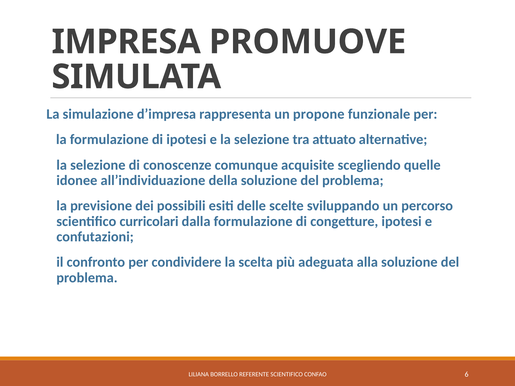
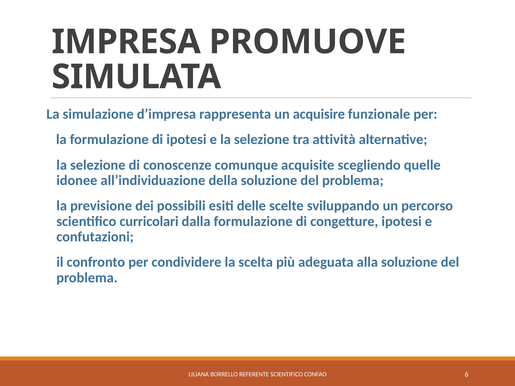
propone: propone -> acquisire (319, 114)
attuato: attuato -> attività (334, 140)
